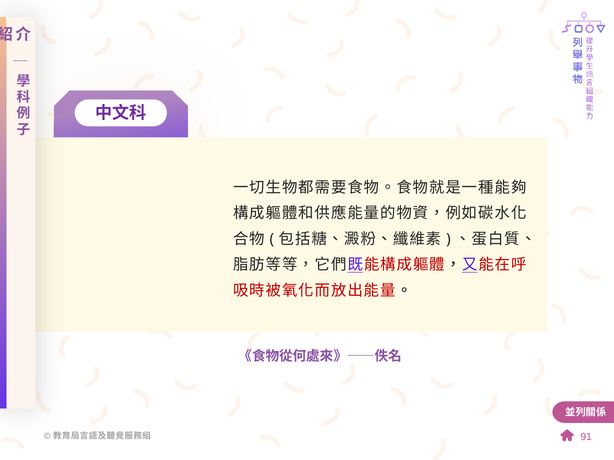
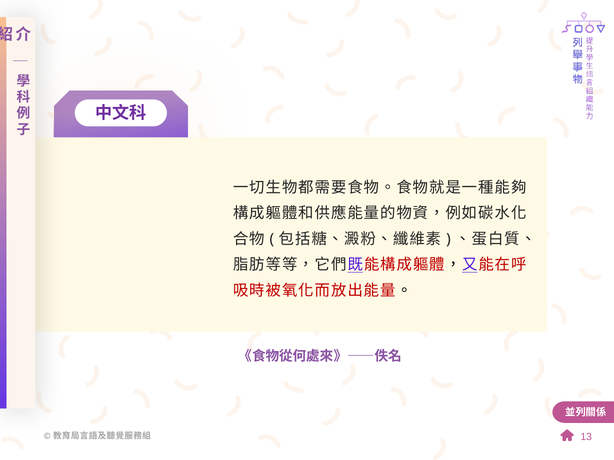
91: 91 -> 13 (586, 437)
